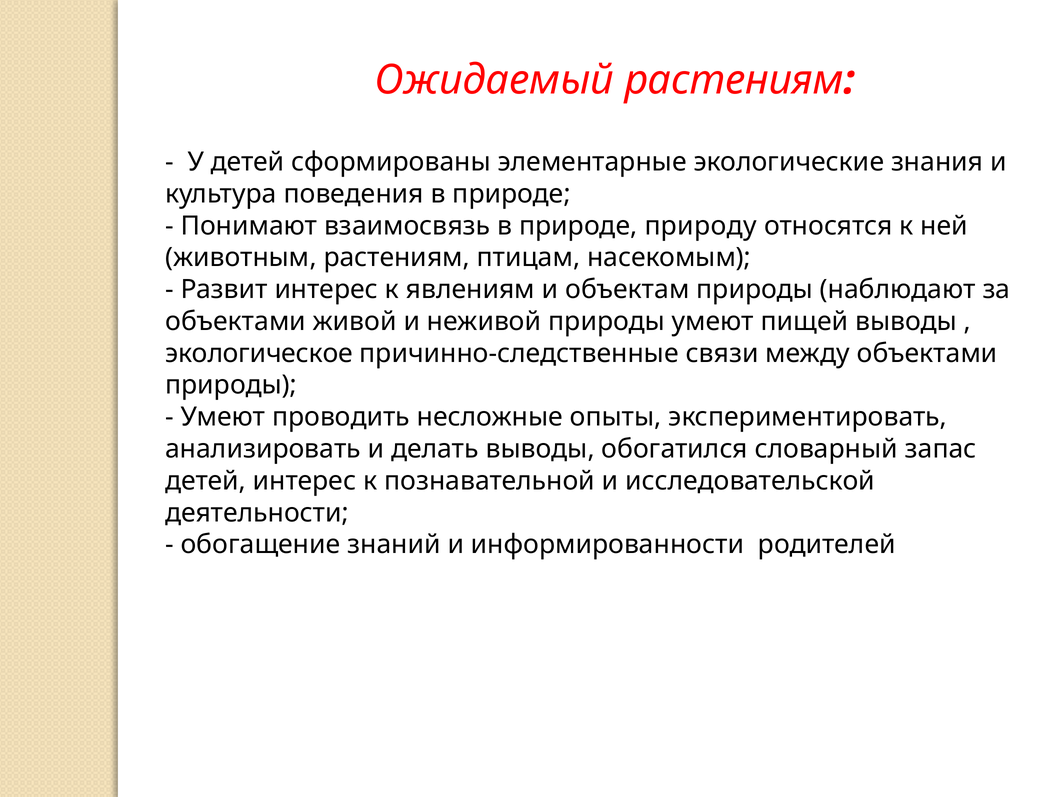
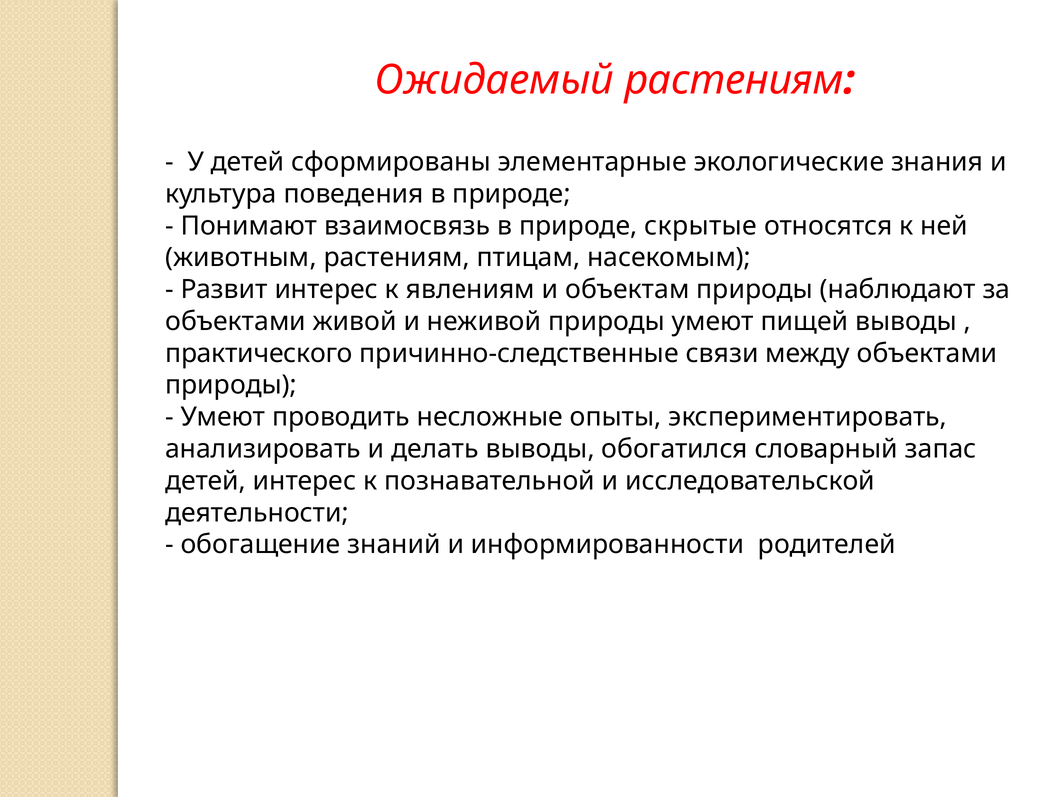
природу: природу -> скрытые (701, 226)
экологическое: экологическое -> практического (259, 353)
